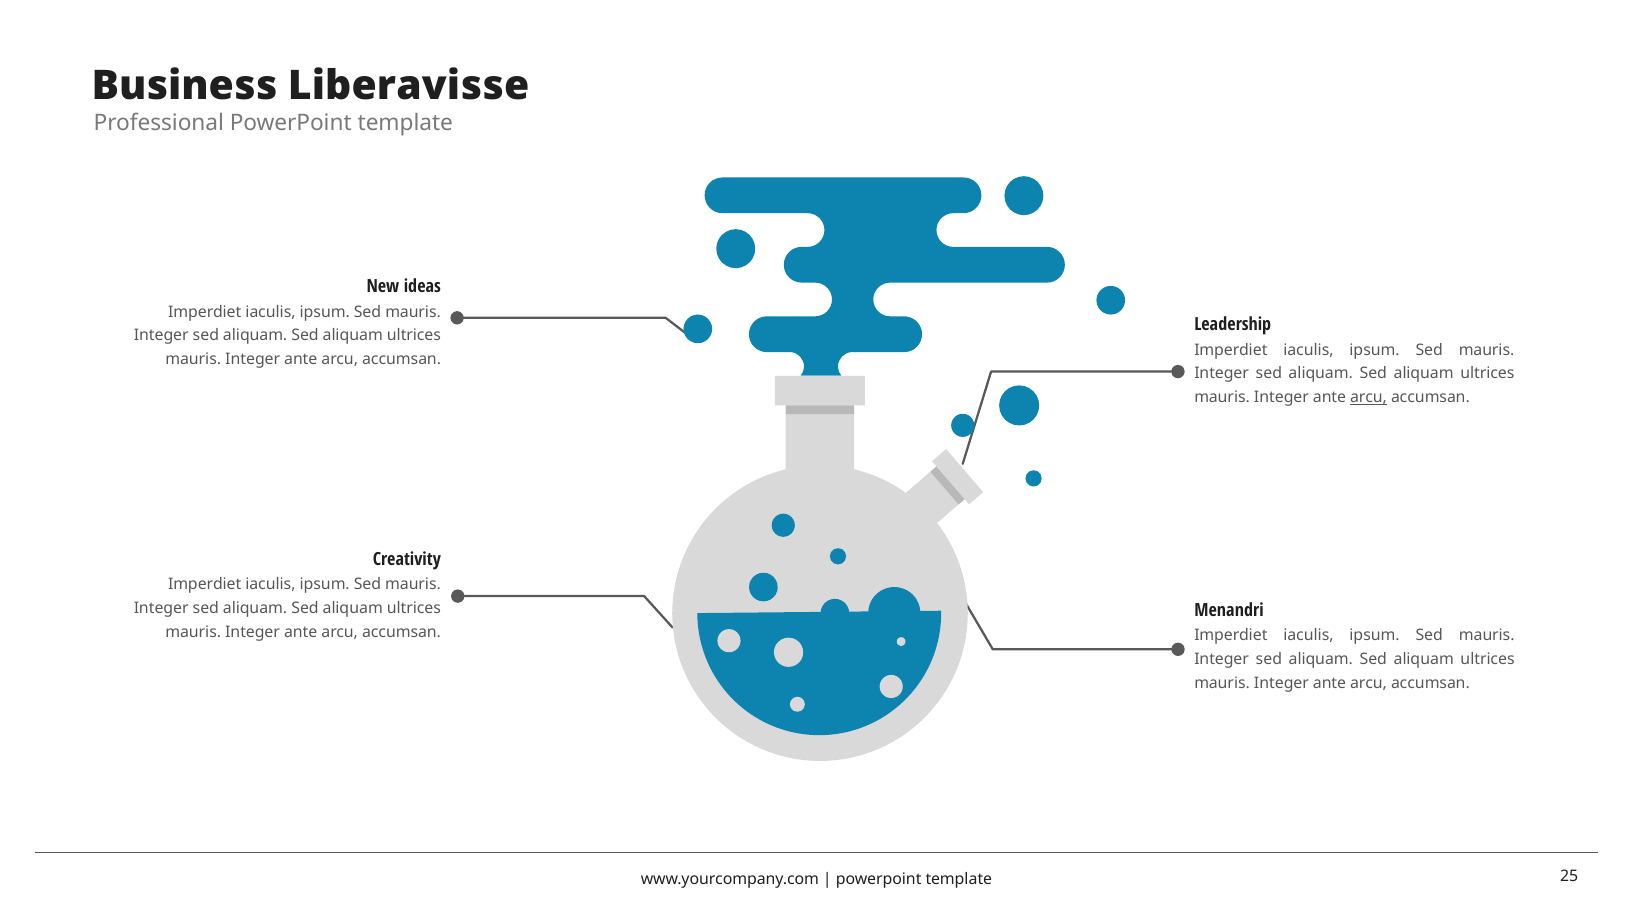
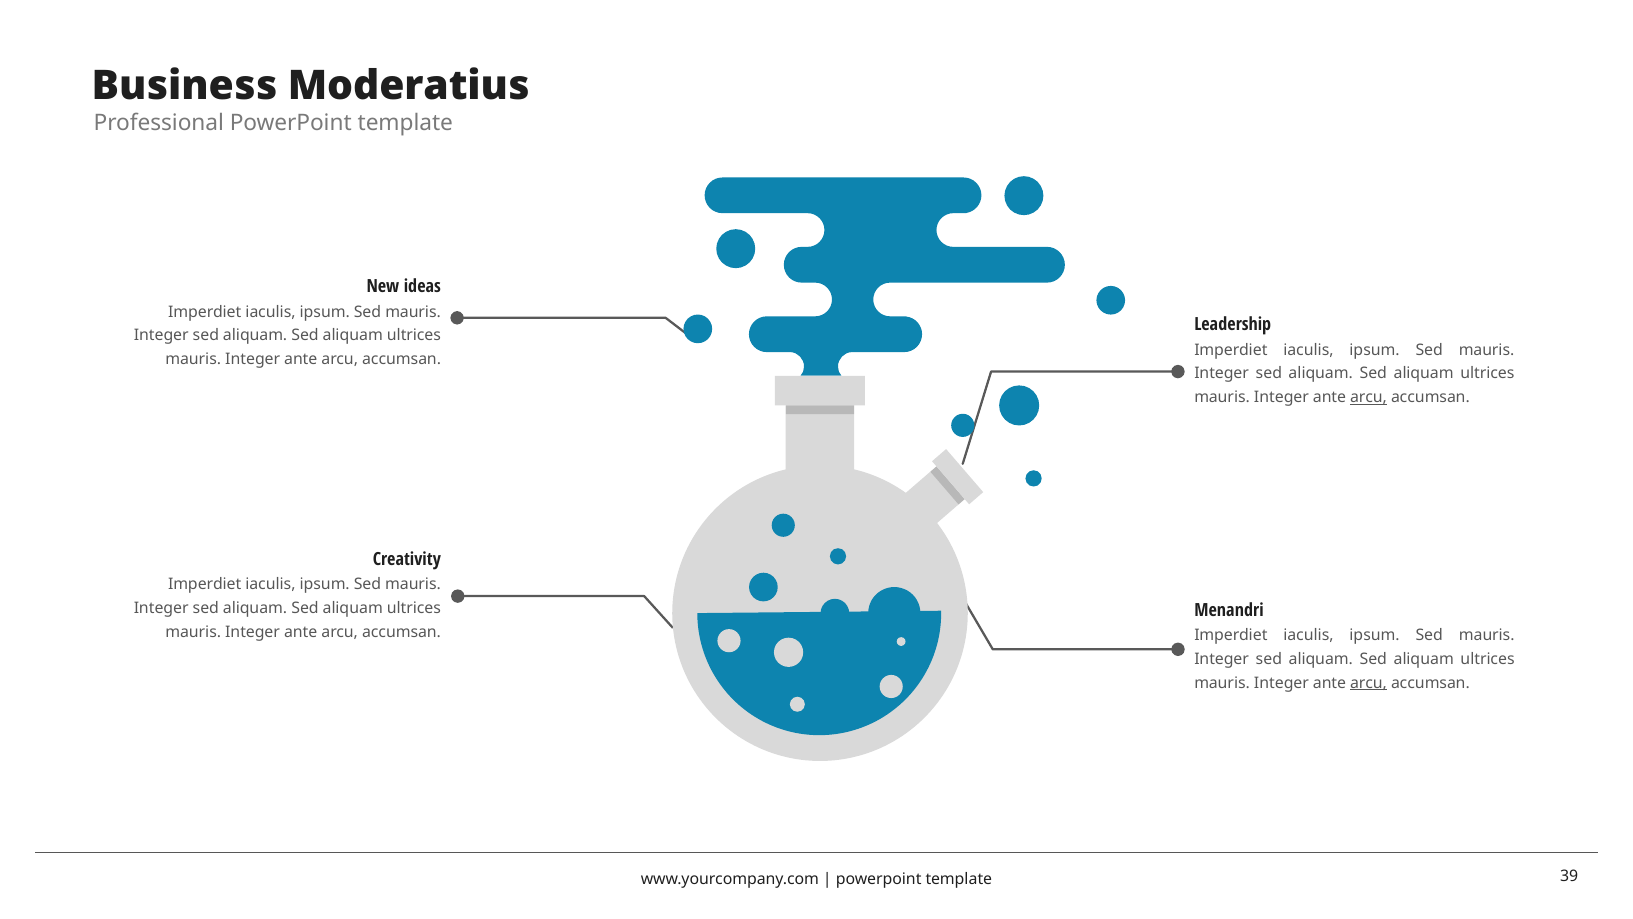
Liberavisse: Liberavisse -> Moderatius (409, 86)
arcu underline: none -> present (1369, 683)
25: 25 -> 39 (1569, 876)
